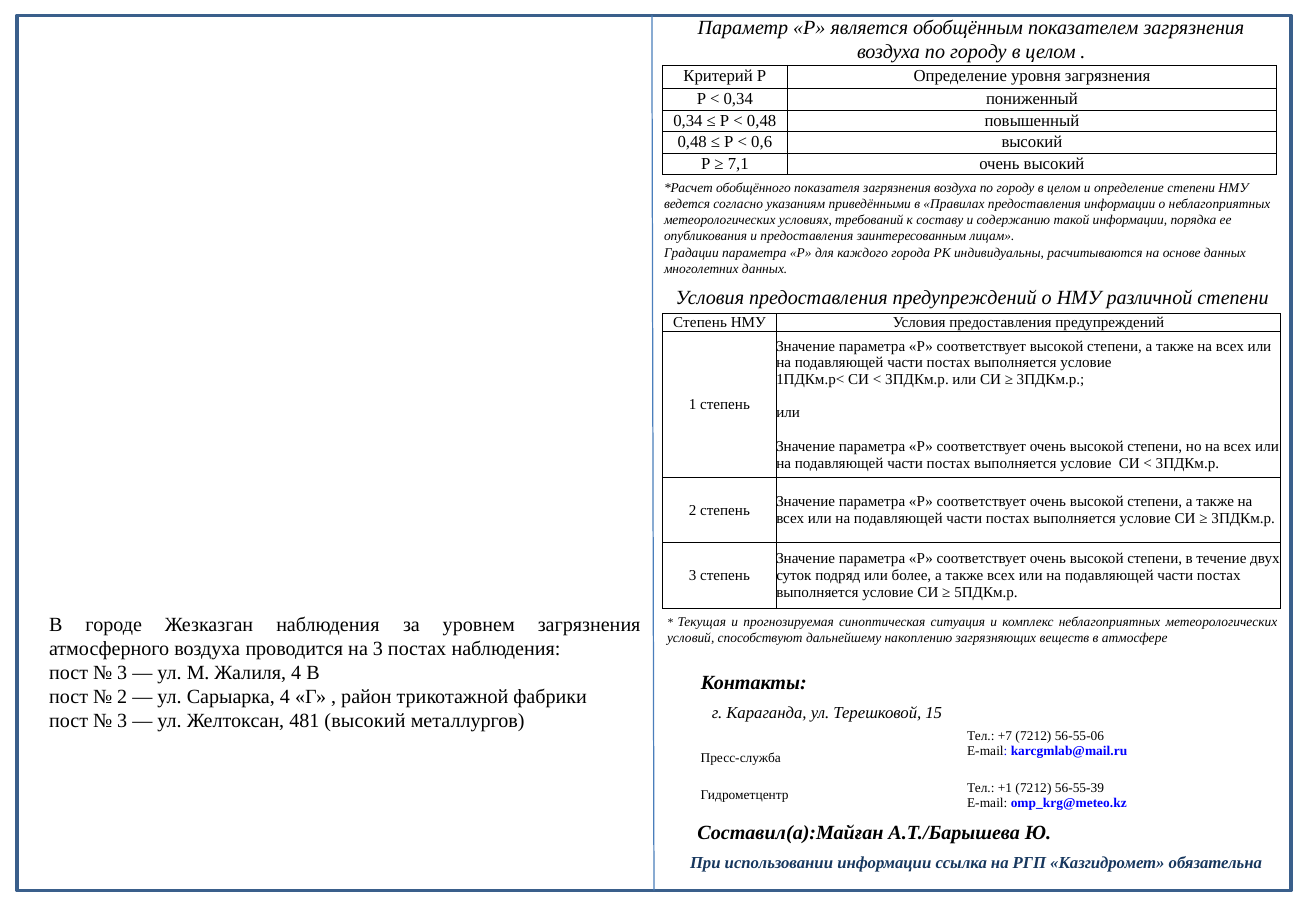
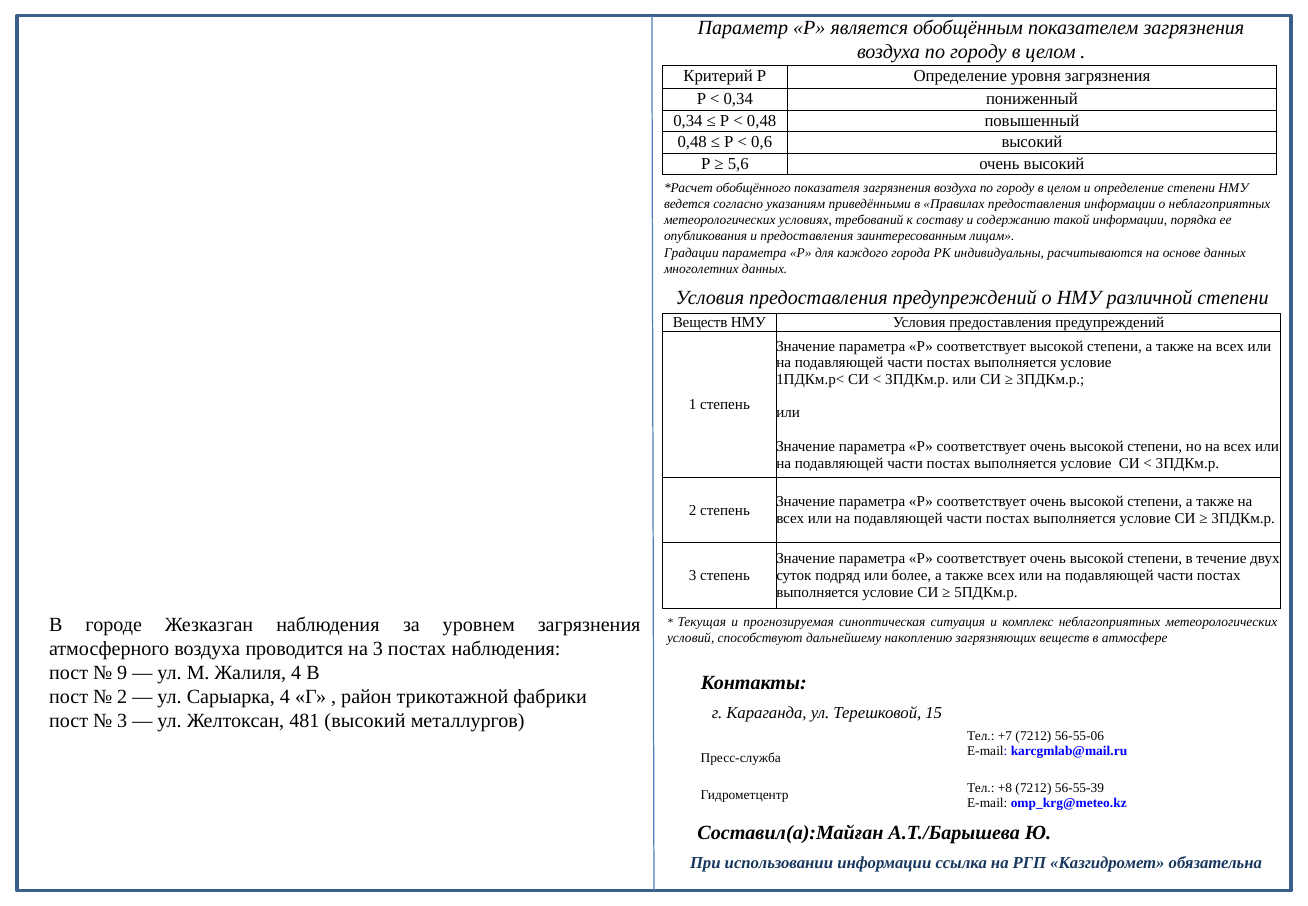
7,1: 7,1 -> 5,6 (738, 164)
Степень: Степень -> Веществ (700, 323)
3: 3 -> 9 (122, 673)
+1: +1 -> +8 (1005, 788)
